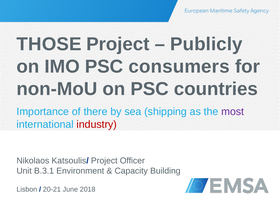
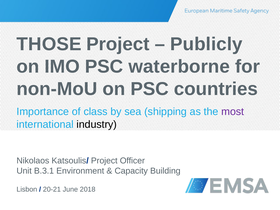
consumers: consumers -> waterborne (179, 67)
there: there -> class (96, 112)
industry colour: red -> black (97, 124)
